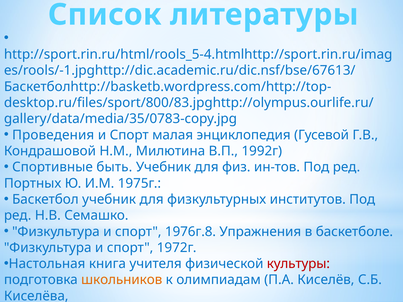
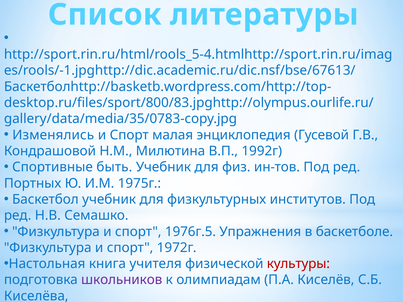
Проведения: Проведения -> Изменялись (53, 135)
1976г.8: 1976г.8 -> 1976г.5 (190, 232)
школьников colour: orange -> purple (122, 280)
